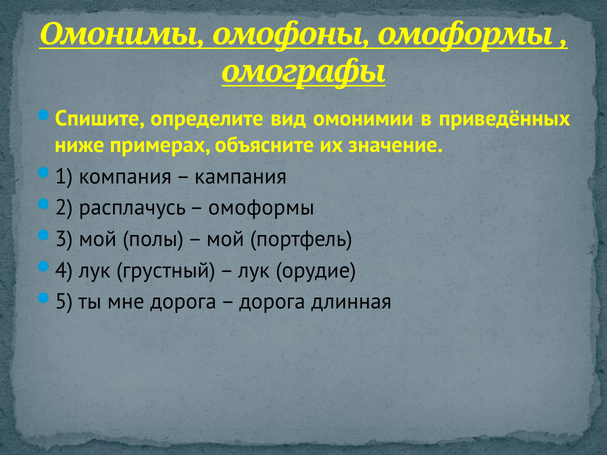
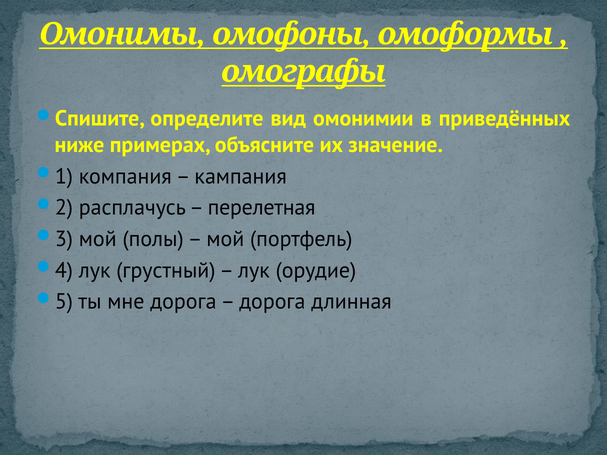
омоформы: омоформы -> перелетная (262, 208)
